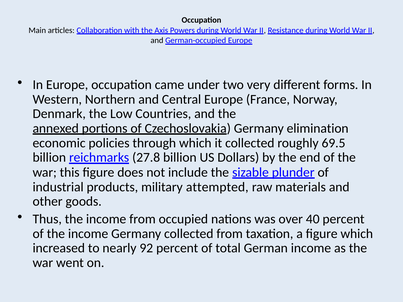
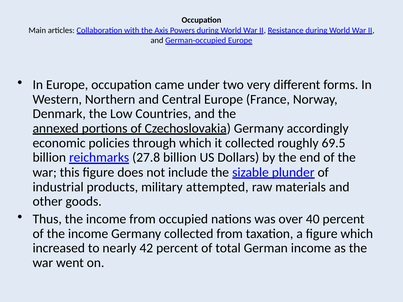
elimination: elimination -> accordingly (318, 128)
92: 92 -> 42 (146, 248)
